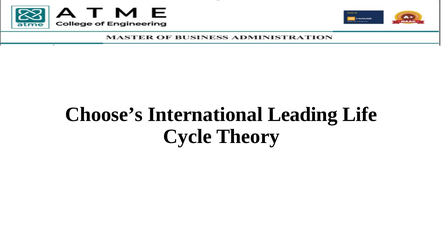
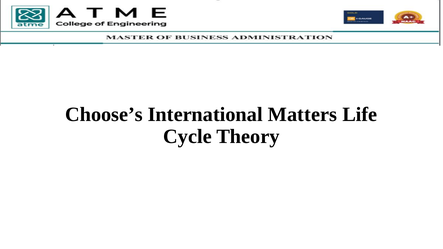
Leading: Leading -> Matters (302, 114)
